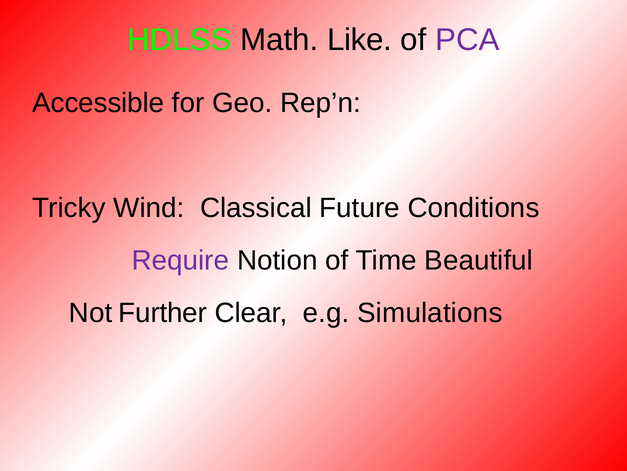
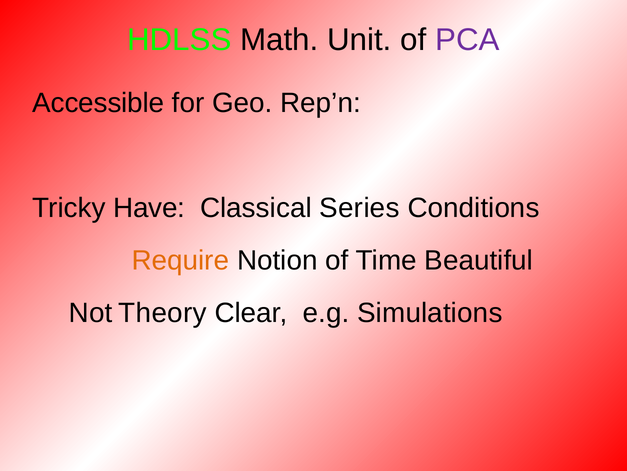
Like: Like -> Unit (359, 40)
Wind: Wind -> Have (149, 208)
Future: Future -> Series (360, 208)
Require colour: purple -> orange (180, 260)
Further: Further -> Theory (163, 313)
